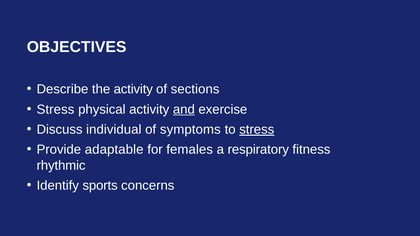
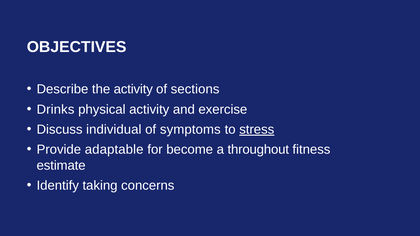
Stress: Stress -> Drinks (56, 110)
and underline: present -> none (184, 110)
females: females -> become (190, 150)
respiratory: respiratory -> throughout (258, 150)
rhythmic: rhythmic -> estimate (61, 166)
sports: sports -> taking (100, 186)
